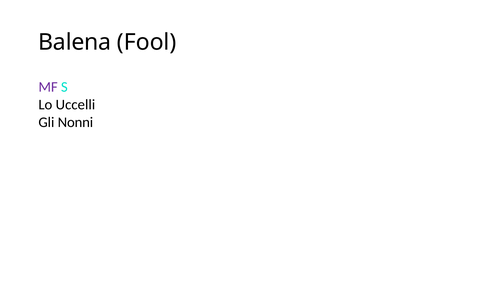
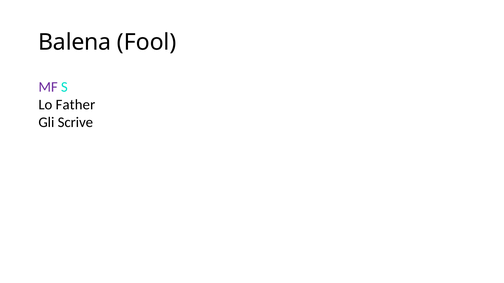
Uccelli: Uccelli -> Father (75, 105)
Nonni: Nonni -> Scrive (75, 122)
